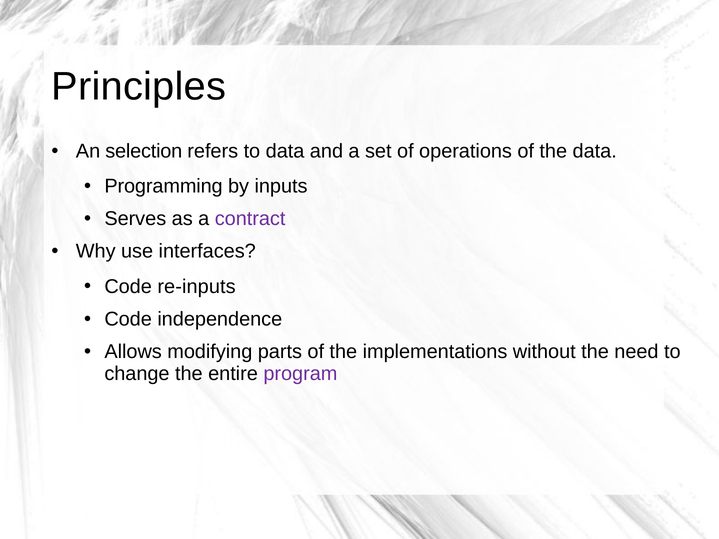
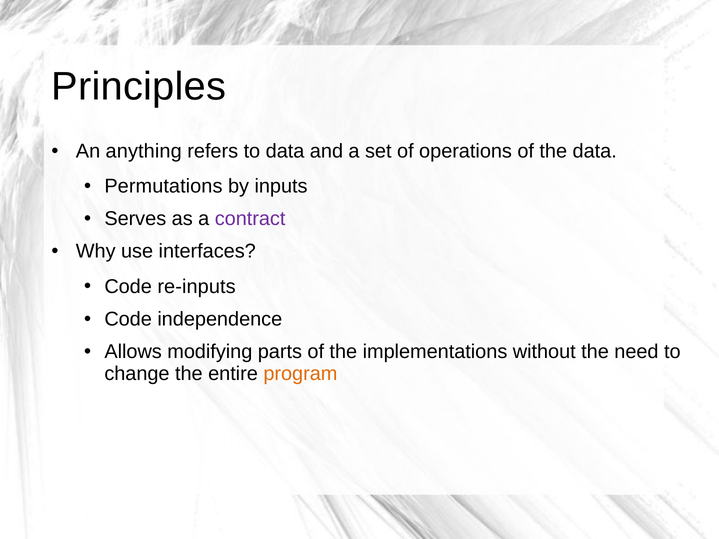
selection: selection -> anything (144, 151)
Programming: Programming -> Permutations (163, 186)
program colour: purple -> orange (300, 374)
